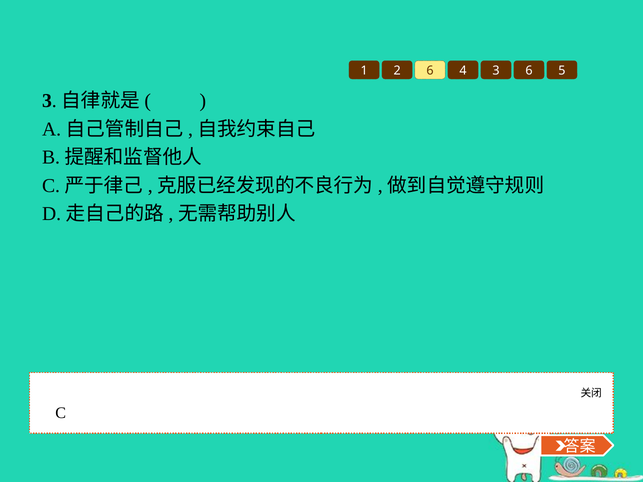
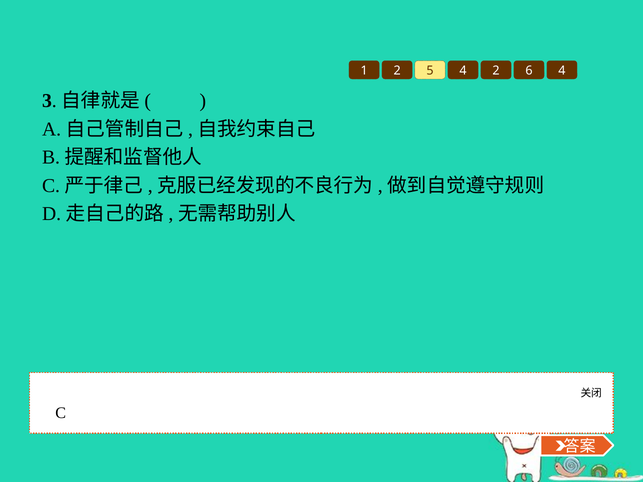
2 6: 6 -> 5 (430, 71)
4 3: 3 -> 2 (496, 71)
6 5: 5 -> 4 (562, 71)
